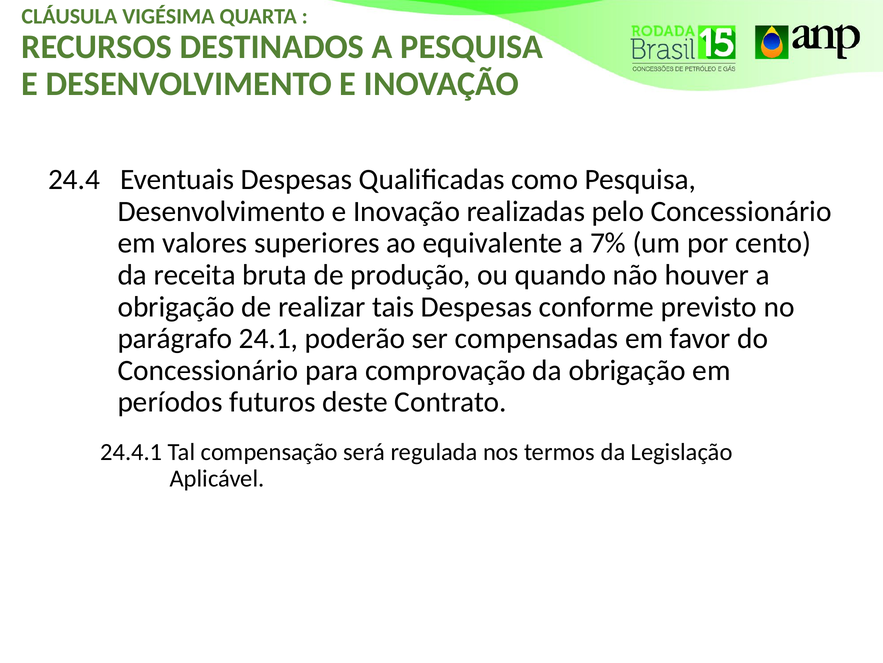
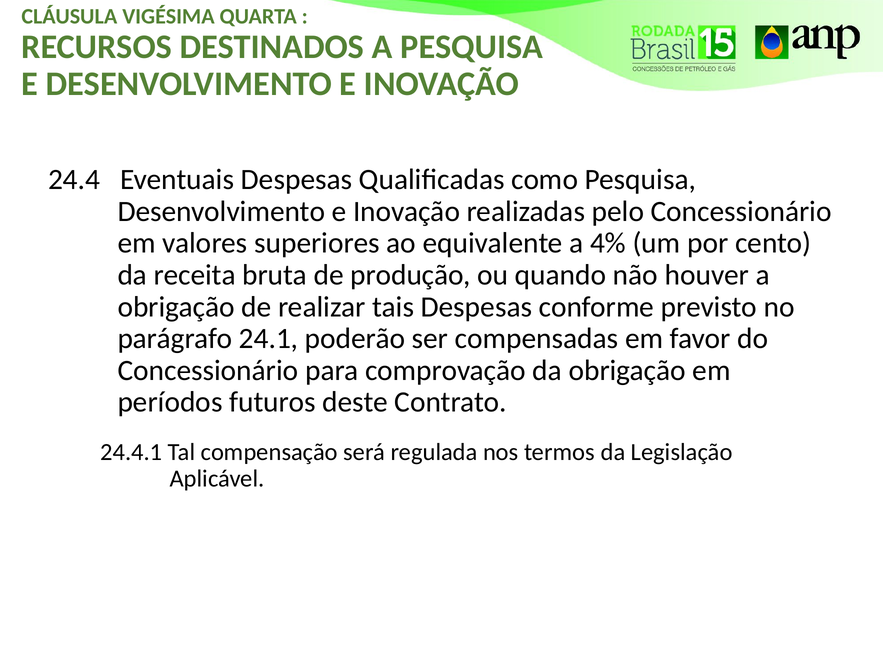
7%: 7% -> 4% (608, 243)
